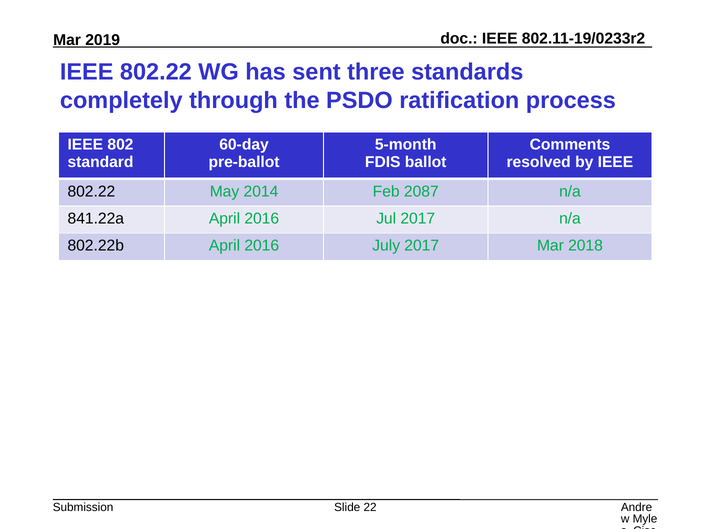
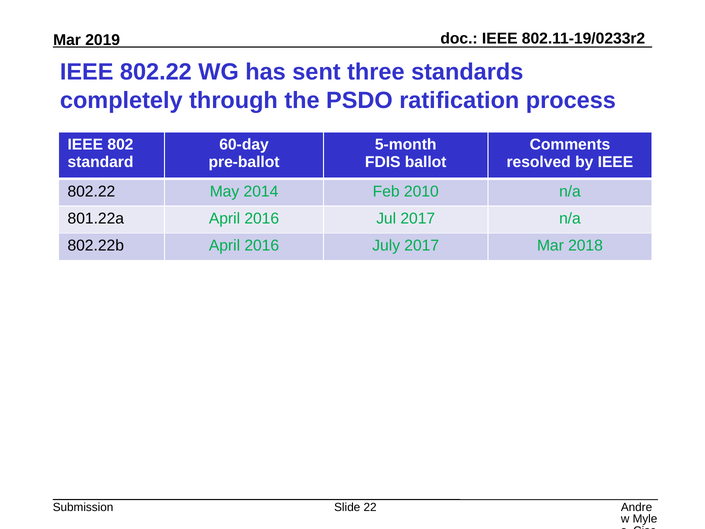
2087: 2087 -> 2010 (421, 191)
841.22a: 841.22a -> 801.22a (96, 218)
